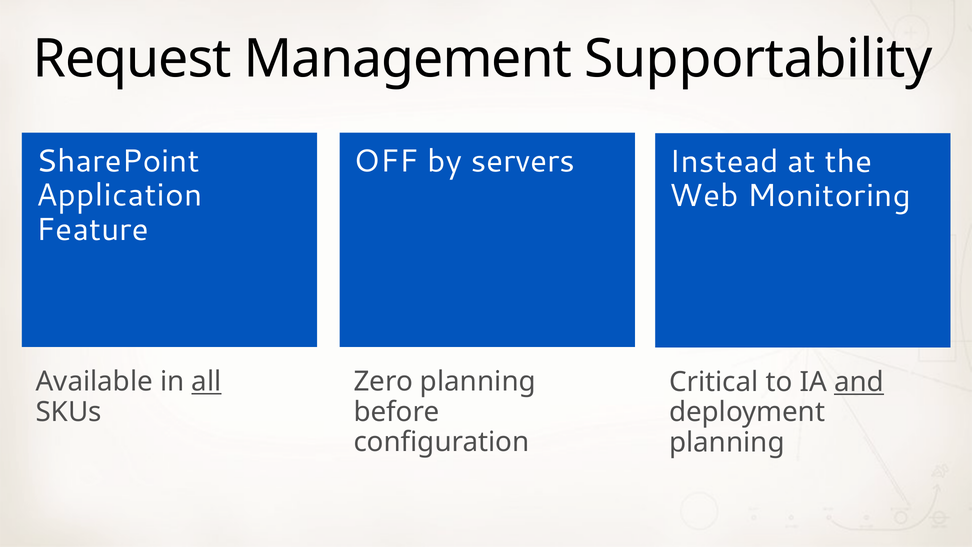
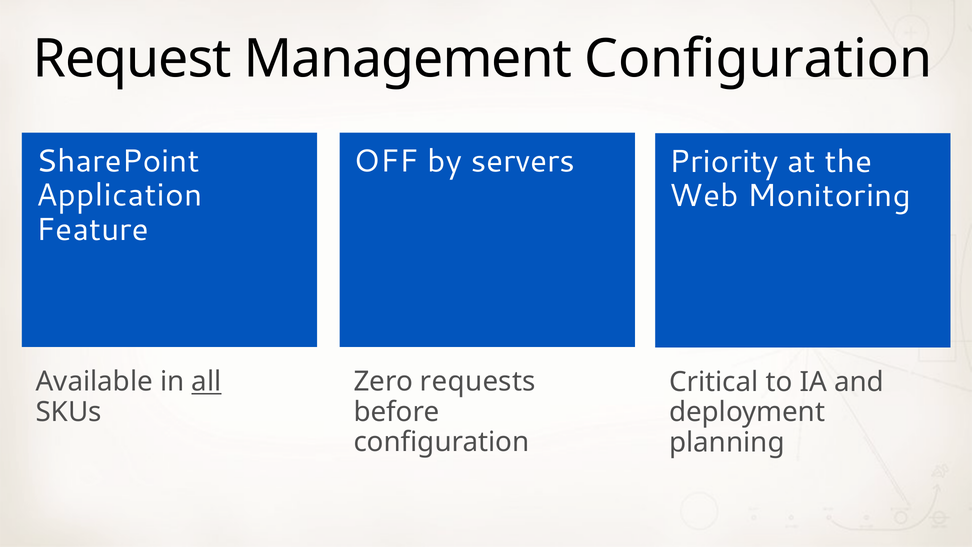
Management Supportability: Supportability -> Configuration (758, 59)
Instead: Instead -> Priority (724, 161)
Zero planning: planning -> requests (478, 382)
and underline: present -> none (859, 382)
